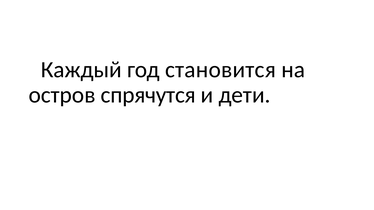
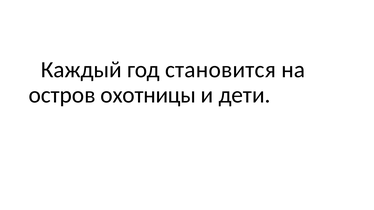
спрячутся: спрячутся -> охотницы (148, 95)
